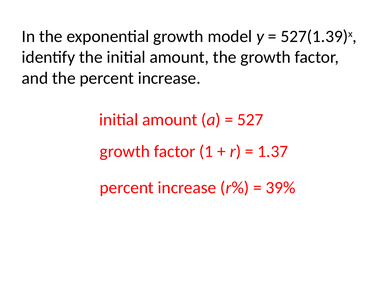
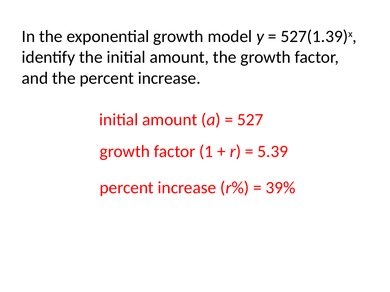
1.37: 1.37 -> 5.39 (273, 152)
